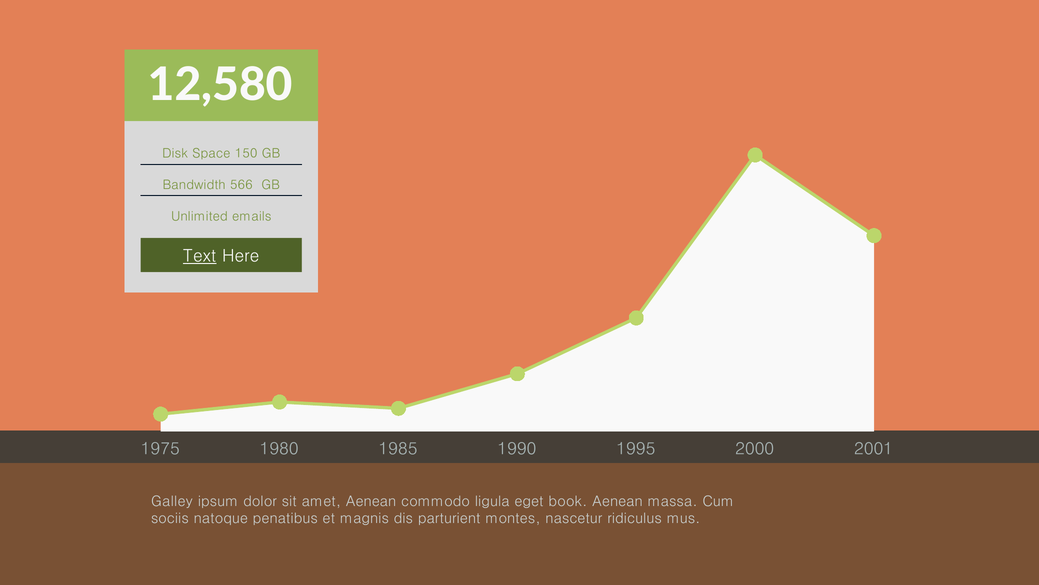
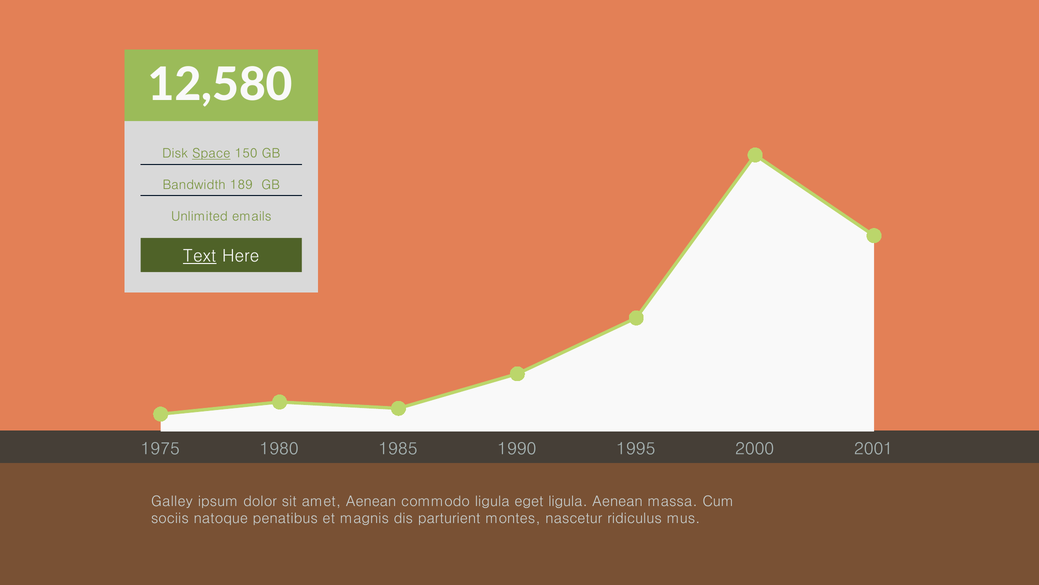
Space underline: none -> present (211, 154)
566: 566 -> 189 (241, 185)
eget book: book -> ligula (568, 501)
